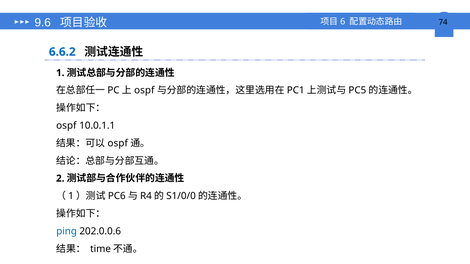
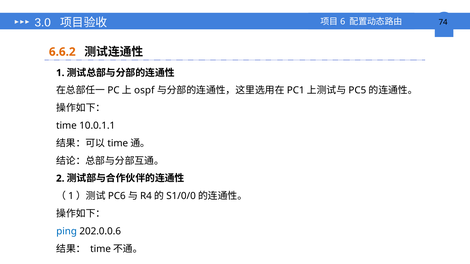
9.6: 9.6 -> 3.0 (43, 23)
6.6.2 colour: blue -> orange (62, 52)
ospf: ospf -> time (66, 126)
ospf: ospf -> time (118, 143)
